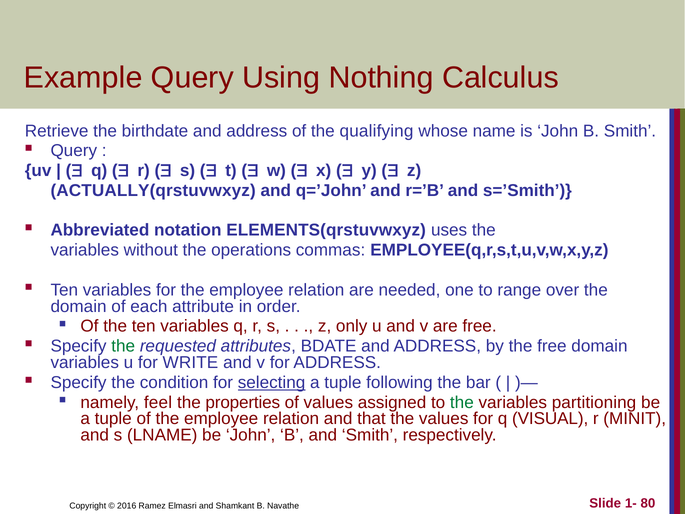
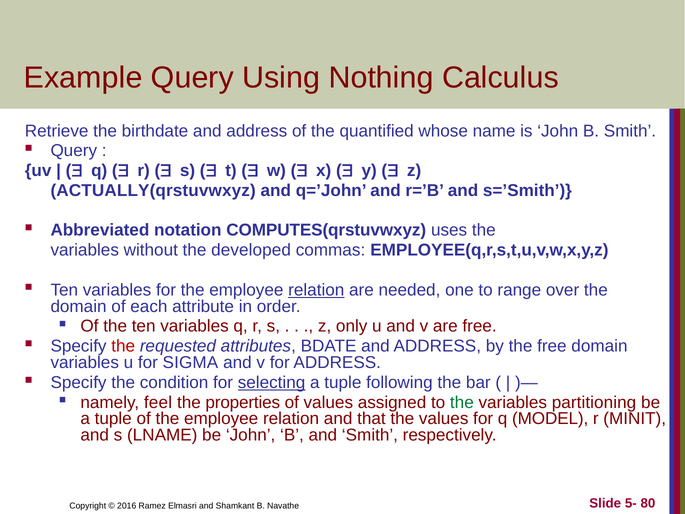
qualifying: qualifying -> quantified (377, 131)
ELEMENTS(qrstuvwxyz: ELEMENTS(qrstuvwxyz -> COMPUTES(qrstuvwxyz (326, 230)
operations: operations -> developed (251, 250)
relation underline: none -> present (316, 290)
the colour: green -> red (123, 346)
WRITE: WRITE -> SIGMA (190, 362)
VISUAL: VISUAL -> MODEL (550, 419)
1-: 1- -> 5- (631, 503)
